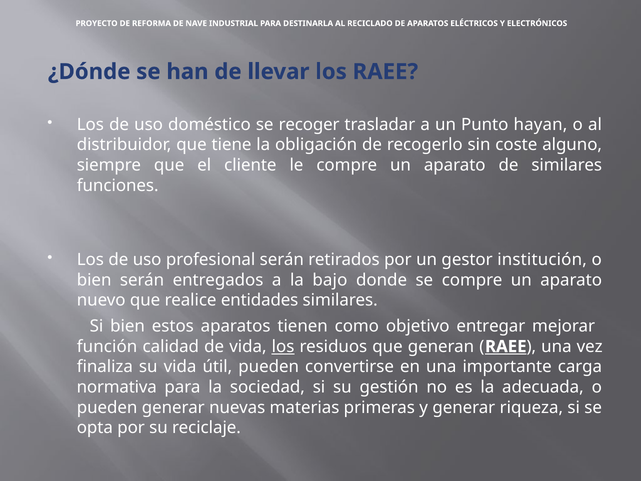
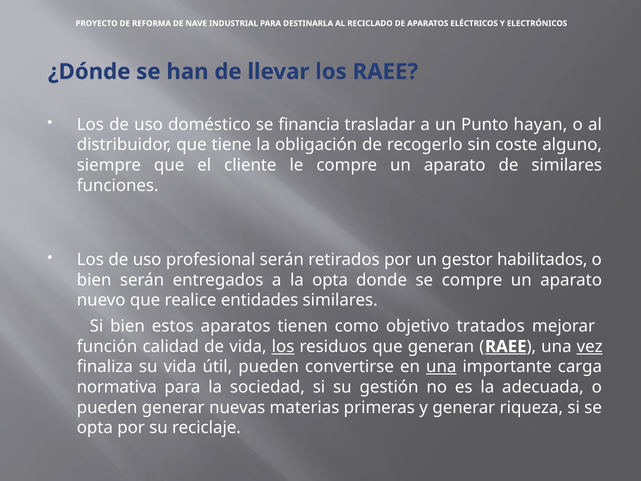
recoger: recoger -> financia (309, 125)
institución: institución -> habilitados (542, 260)
la bajo: bajo -> opta (330, 280)
entregar: entregar -> tratados (491, 326)
vez underline: none -> present (590, 346)
una underline: none -> present (441, 367)
